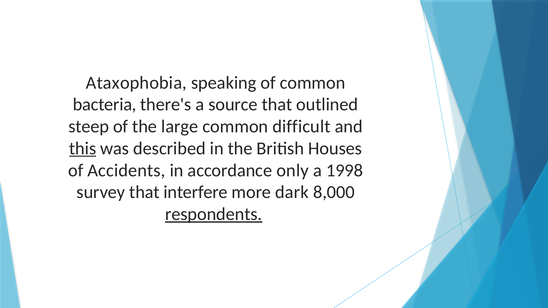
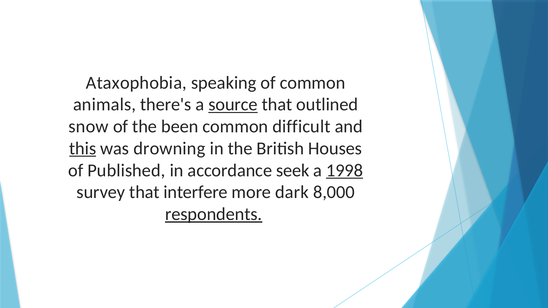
bacteria: bacteria -> animals (104, 105)
source underline: none -> present (233, 105)
steep: steep -> snow (89, 127)
large: large -> been (180, 127)
described: described -> drowning (169, 149)
Accidents: Accidents -> Published (126, 170)
only: only -> seek (293, 170)
1998 underline: none -> present (345, 170)
